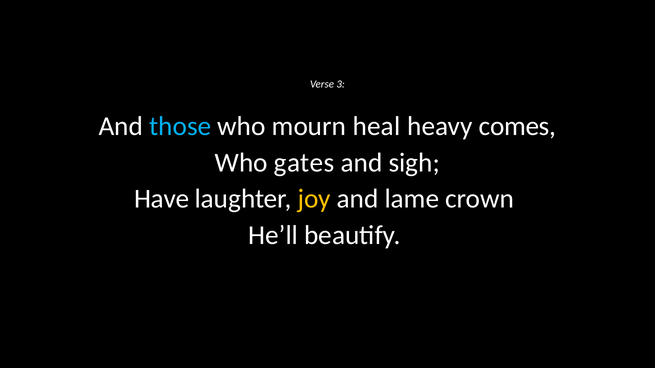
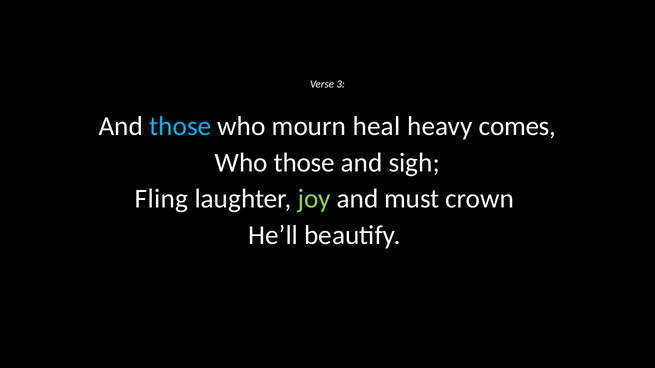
Who gates: gates -> those (304, 163)
Have: Have -> Fling (161, 199)
joy colour: yellow -> light green (314, 199)
lame: lame -> must (412, 199)
